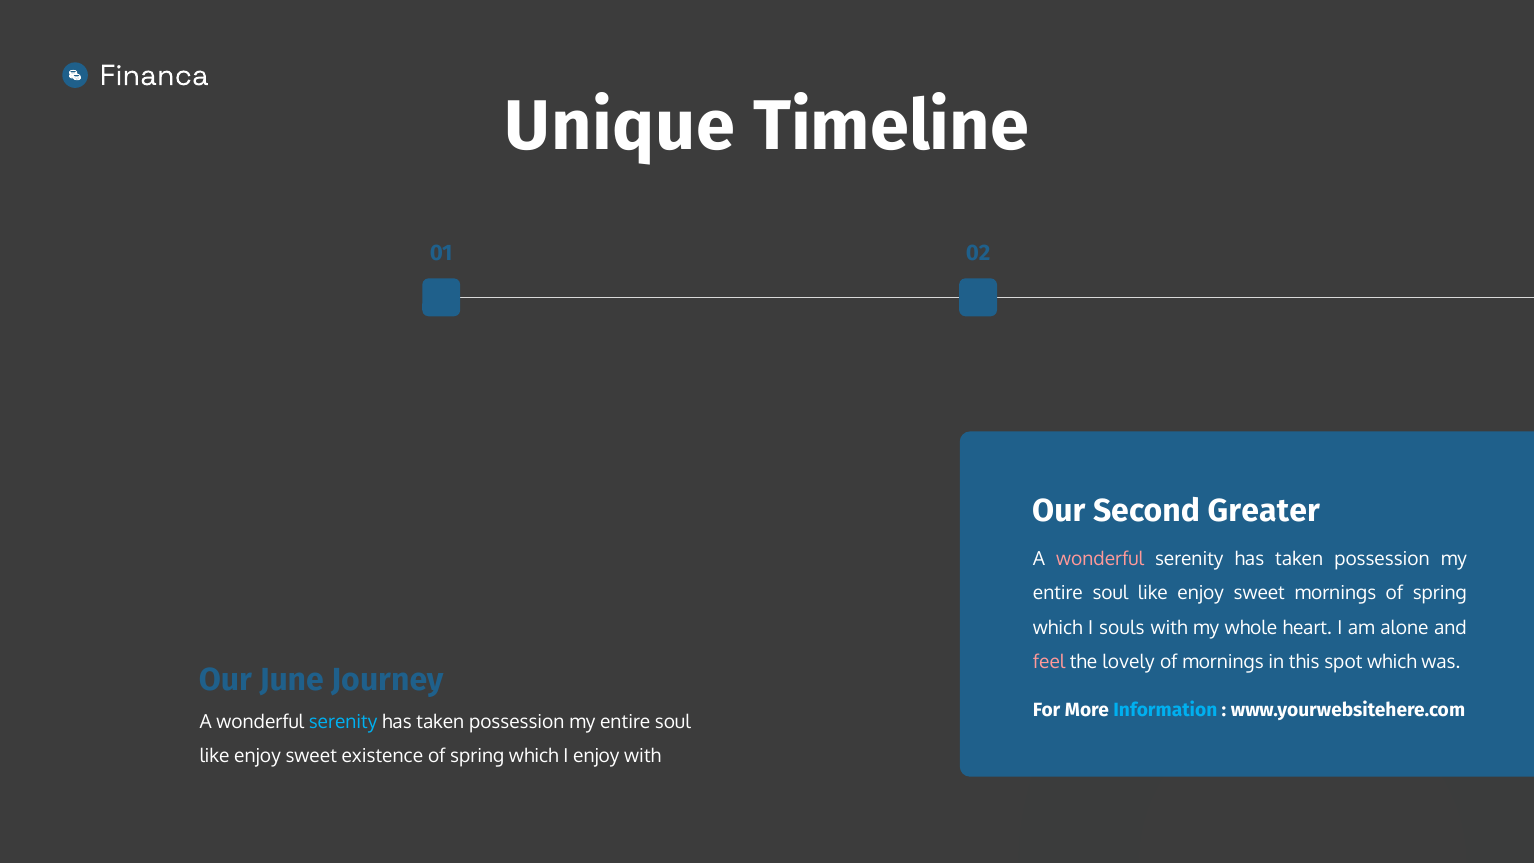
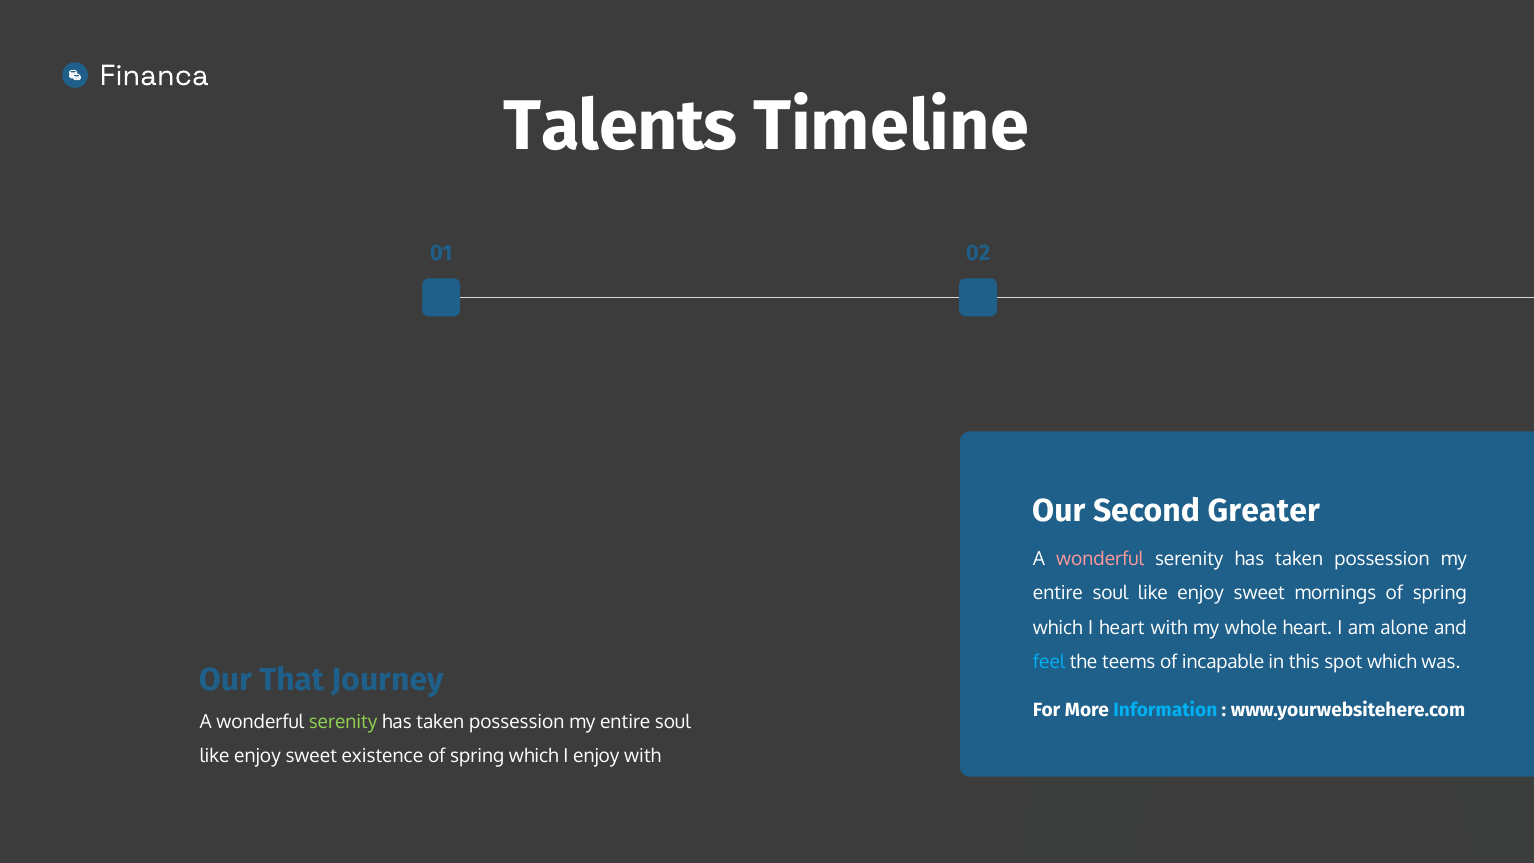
Unique: Unique -> Talents (621, 126)
I souls: souls -> heart (1122, 628)
feel colour: pink -> light blue (1049, 662)
lovely: lovely -> teems (1129, 662)
of mornings: mornings -> incapable (1223, 662)
June: June -> That (292, 680)
serenity colour: light blue -> light green (343, 722)
